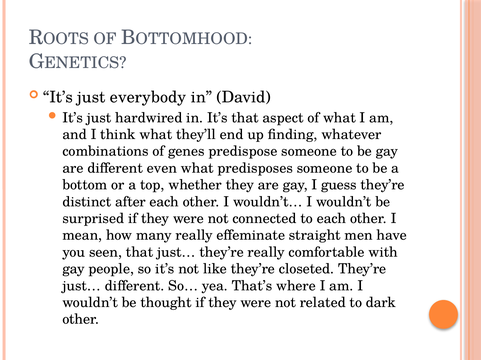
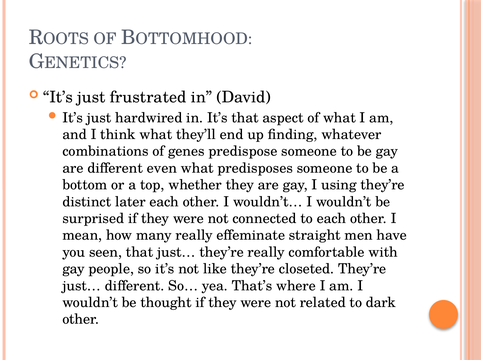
everybody: everybody -> frustrated (148, 97)
guess: guess -> using (339, 185)
after: after -> later (130, 202)
